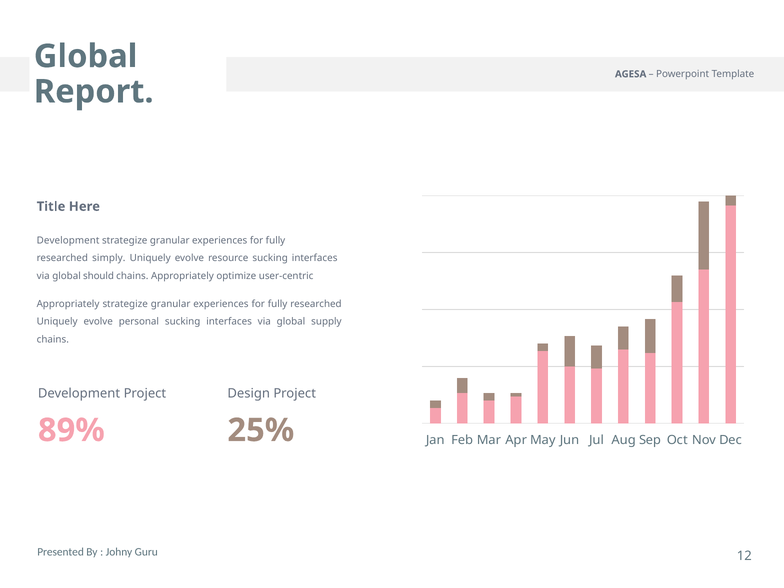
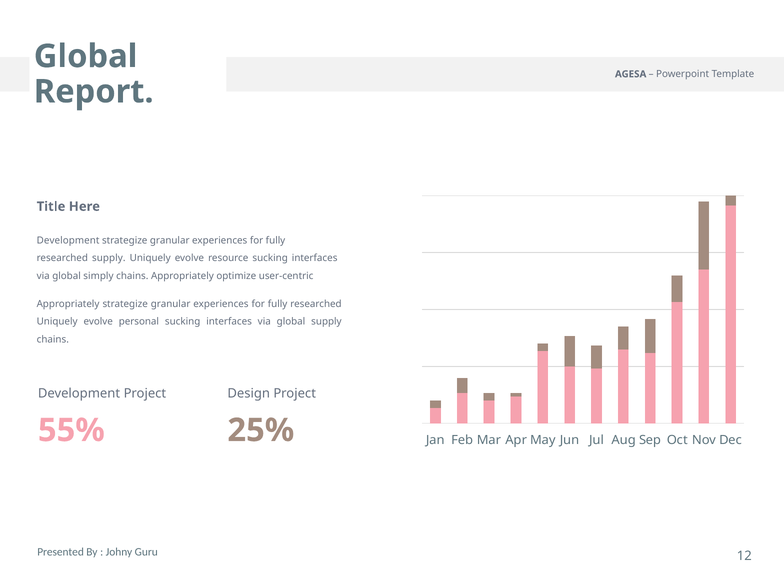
researched simply: simply -> supply (109, 258)
should: should -> simply (98, 276)
89%: 89% -> 55% (71, 430)
